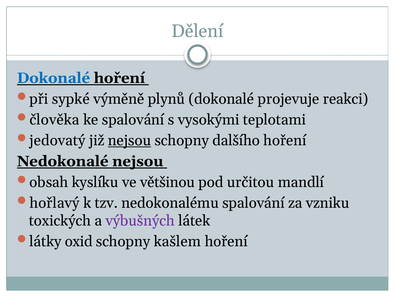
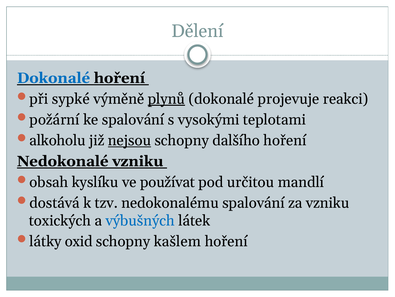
plynů underline: none -> present (166, 99)
člověka: člověka -> požární (55, 119)
jedovatý: jedovatý -> alkoholu (58, 140)
Nedokonalé nejsou: nejsou -> vzniku (138, 161)
většinou: většinou -> používat (168, 182)
hořlavý: hořlavý -> dostává (55, 202)
výbušných colour: purple -> blue (140, 220)
